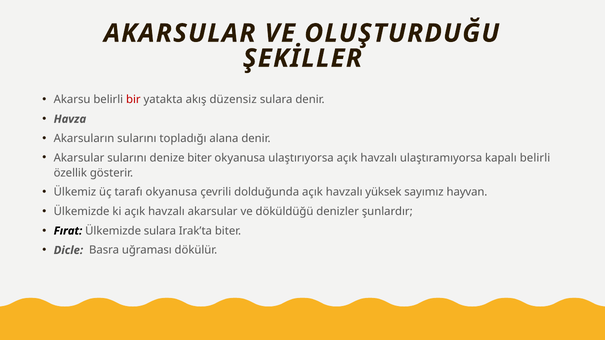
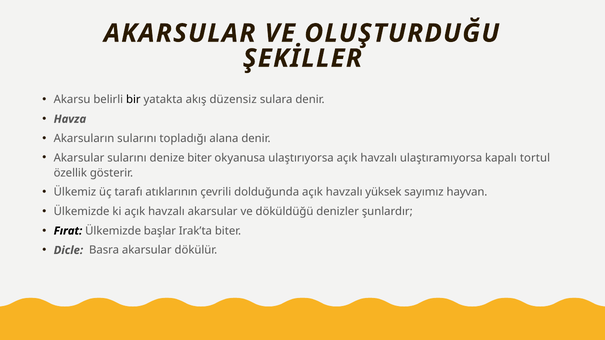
bir colour: red -> black (133, 100)
kapalı belirli: belirli -> tortul (535, 158)
tarafı okyanusa: okyanusa -> atıklarının (172, 192)
Ülkemizde sulara: sulara -> başlar (160, 231)
Basra uğraması: uğraması -> akarsular (147, 250)
